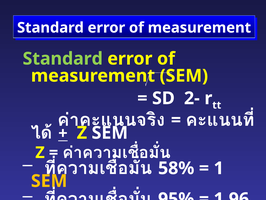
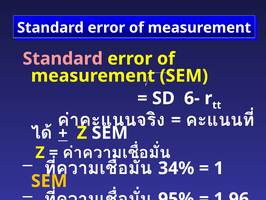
Standard colour: light green -> pink (63, 59)
2-: 2- -> 6- (192, 98)
58%: 58% -> 34% (176, 168)
